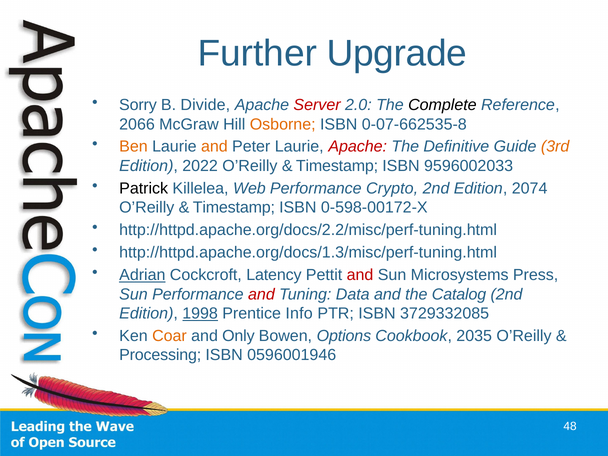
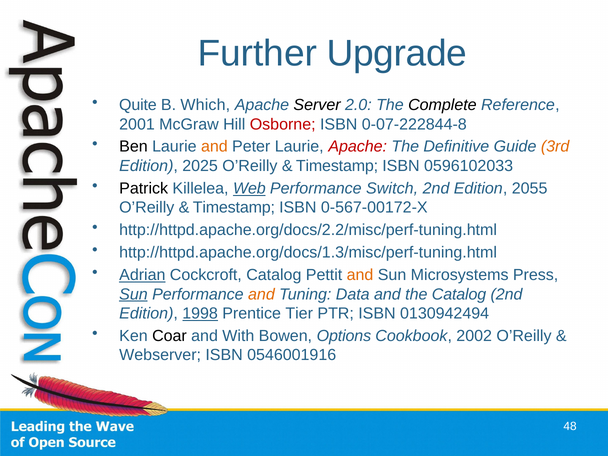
Sorry: Sorry -> Quite (138, 105)
Divide: Divide -> Which (205, 105)
Server colour: red -> black (317, 105)
2066: 2066 -> 2001 (137, 124)
Osborne colour: orange -> red (283, 124)
0-07-662535-8: 0-07-662535-8 -> 0-07-222844-8 (414, 124)
Ben colour: orange -> black (133, 147)
2022: 2022 -> 2025 (200, 166)
9596002033: 9596002033 -> 0596102033 (469, 166)
Web underline: none -> present (249, 188)
Crypto: Crypto -> Switch (392, 188)
2074: 2074 -> 2055 (530, 188)
0-598-00172-X: 0-598-00172-X -> 0-567-00172-X (374, 208)
Cockcroft Latency: Latency -> Catalog (274, 275)
and colour: red -> orange (360, 275)
Sun underline: none -> present (133, 294)
and colour: red -> orange (261, 294)
Info: Info -> Tier (299, 313)
3729332085: 3729332085 -> 0130942494 (445, 313)
Coar colour: orange -> black (169, 336)
Only: Only -> With (238, 336)
2035: 2035 -> 2002 (474, 336)
Processing: Processing -> Webserver (160, 355)
0596001946: 0596001946 -> 0546001916 (292, 355)
